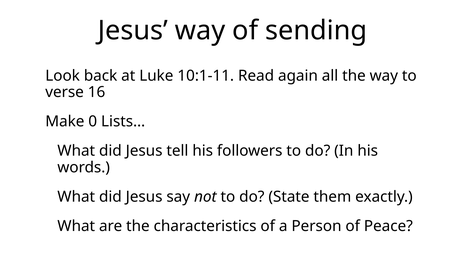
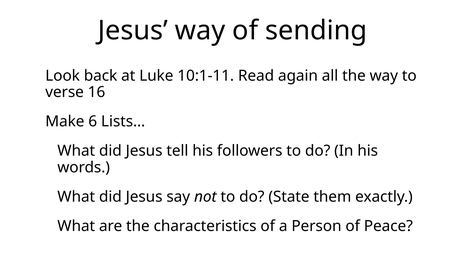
0: 0 -> 6 (93, 121)
